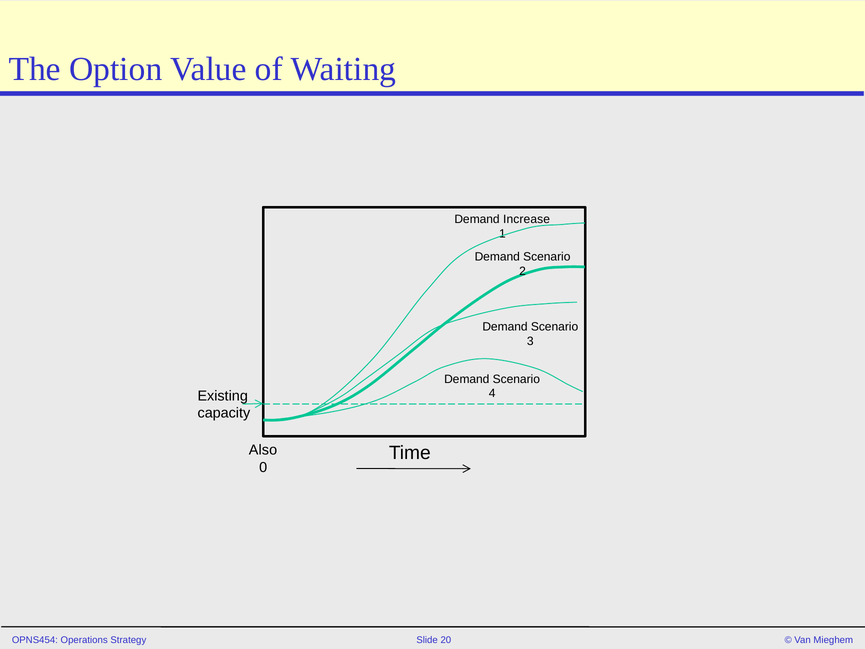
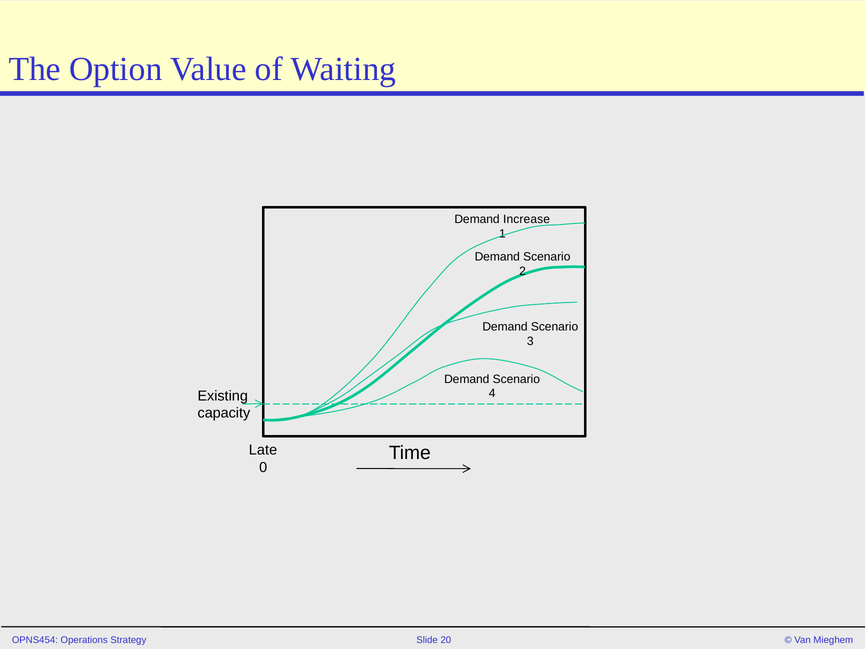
Also: Also -> Late (263, 450)
